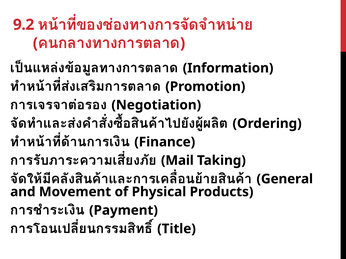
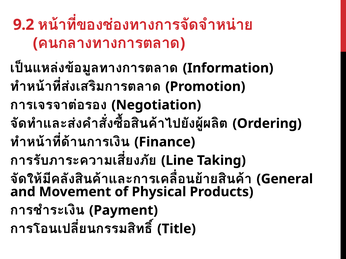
Mail: Mail -> Line (177, 161)
